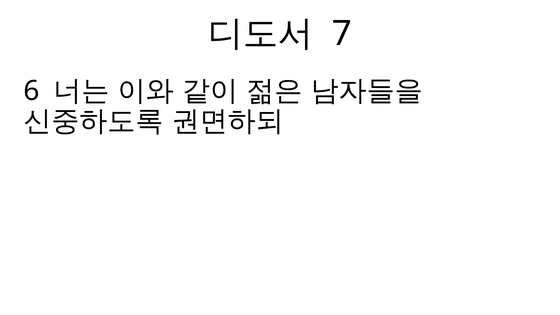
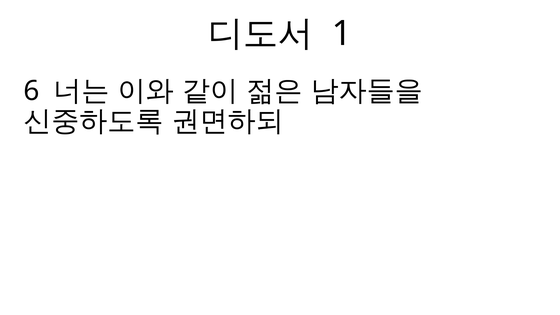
7: 7 -> 1 (342, 34)
